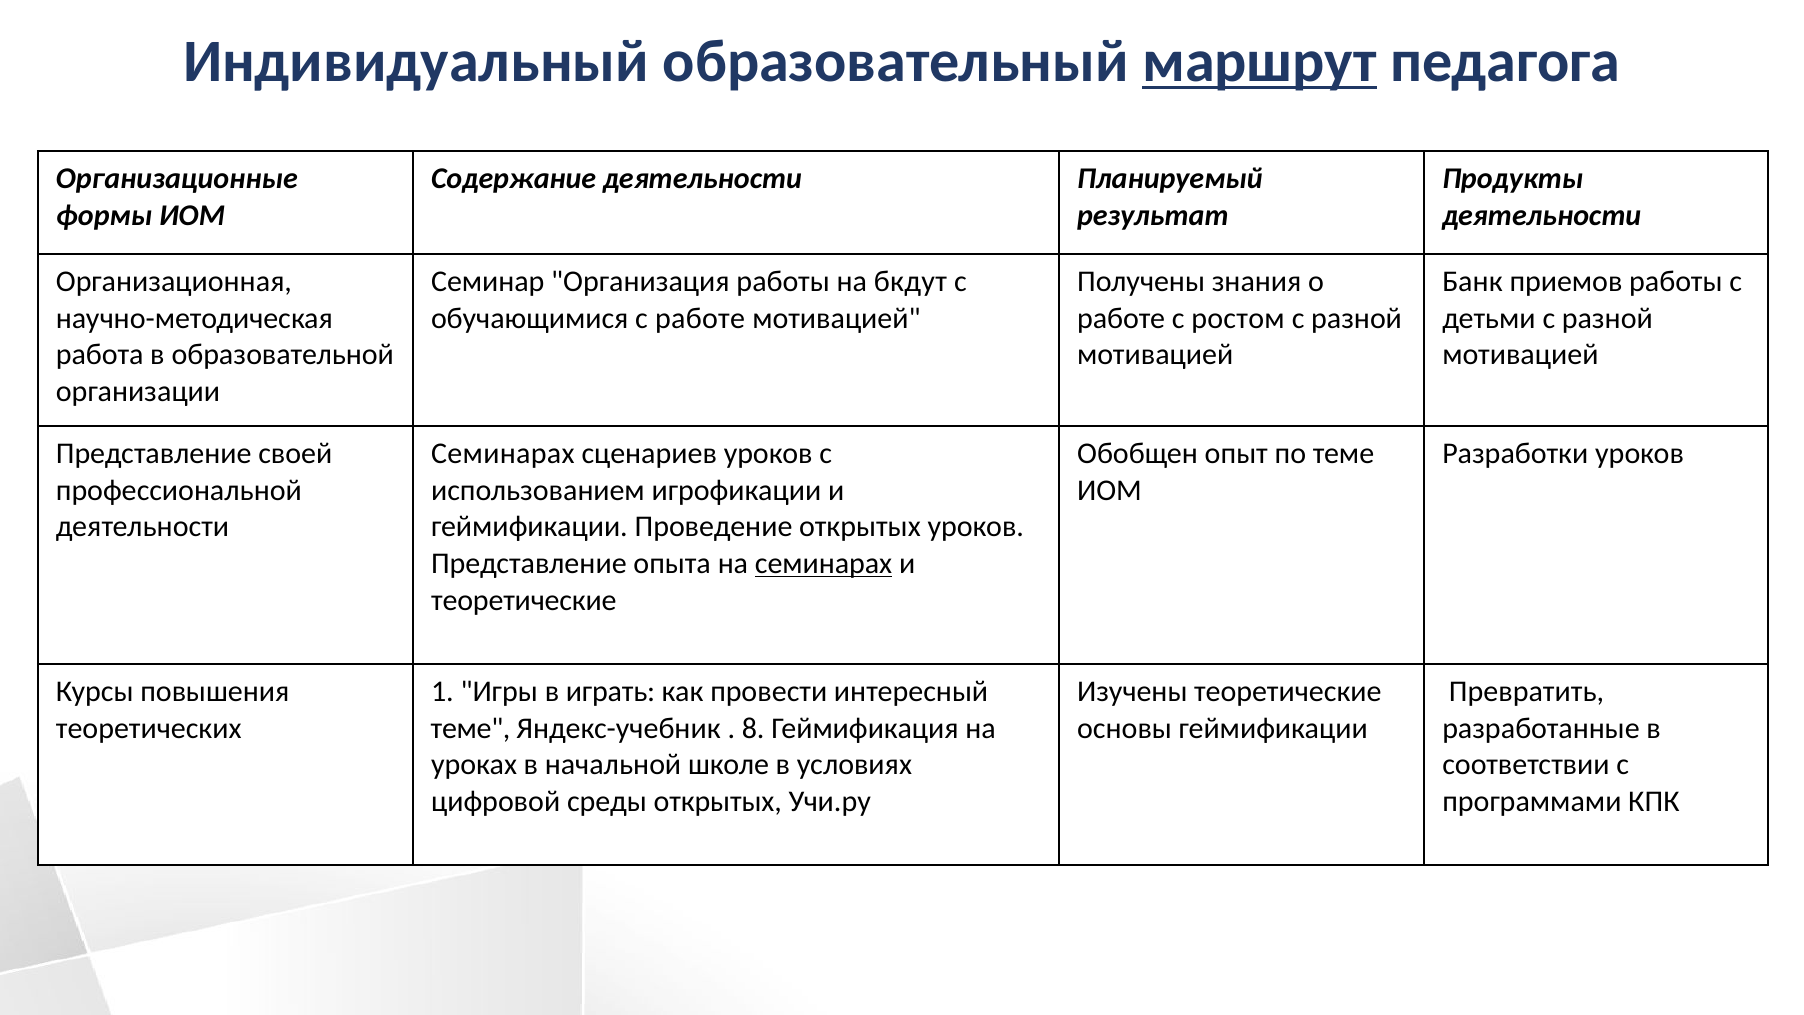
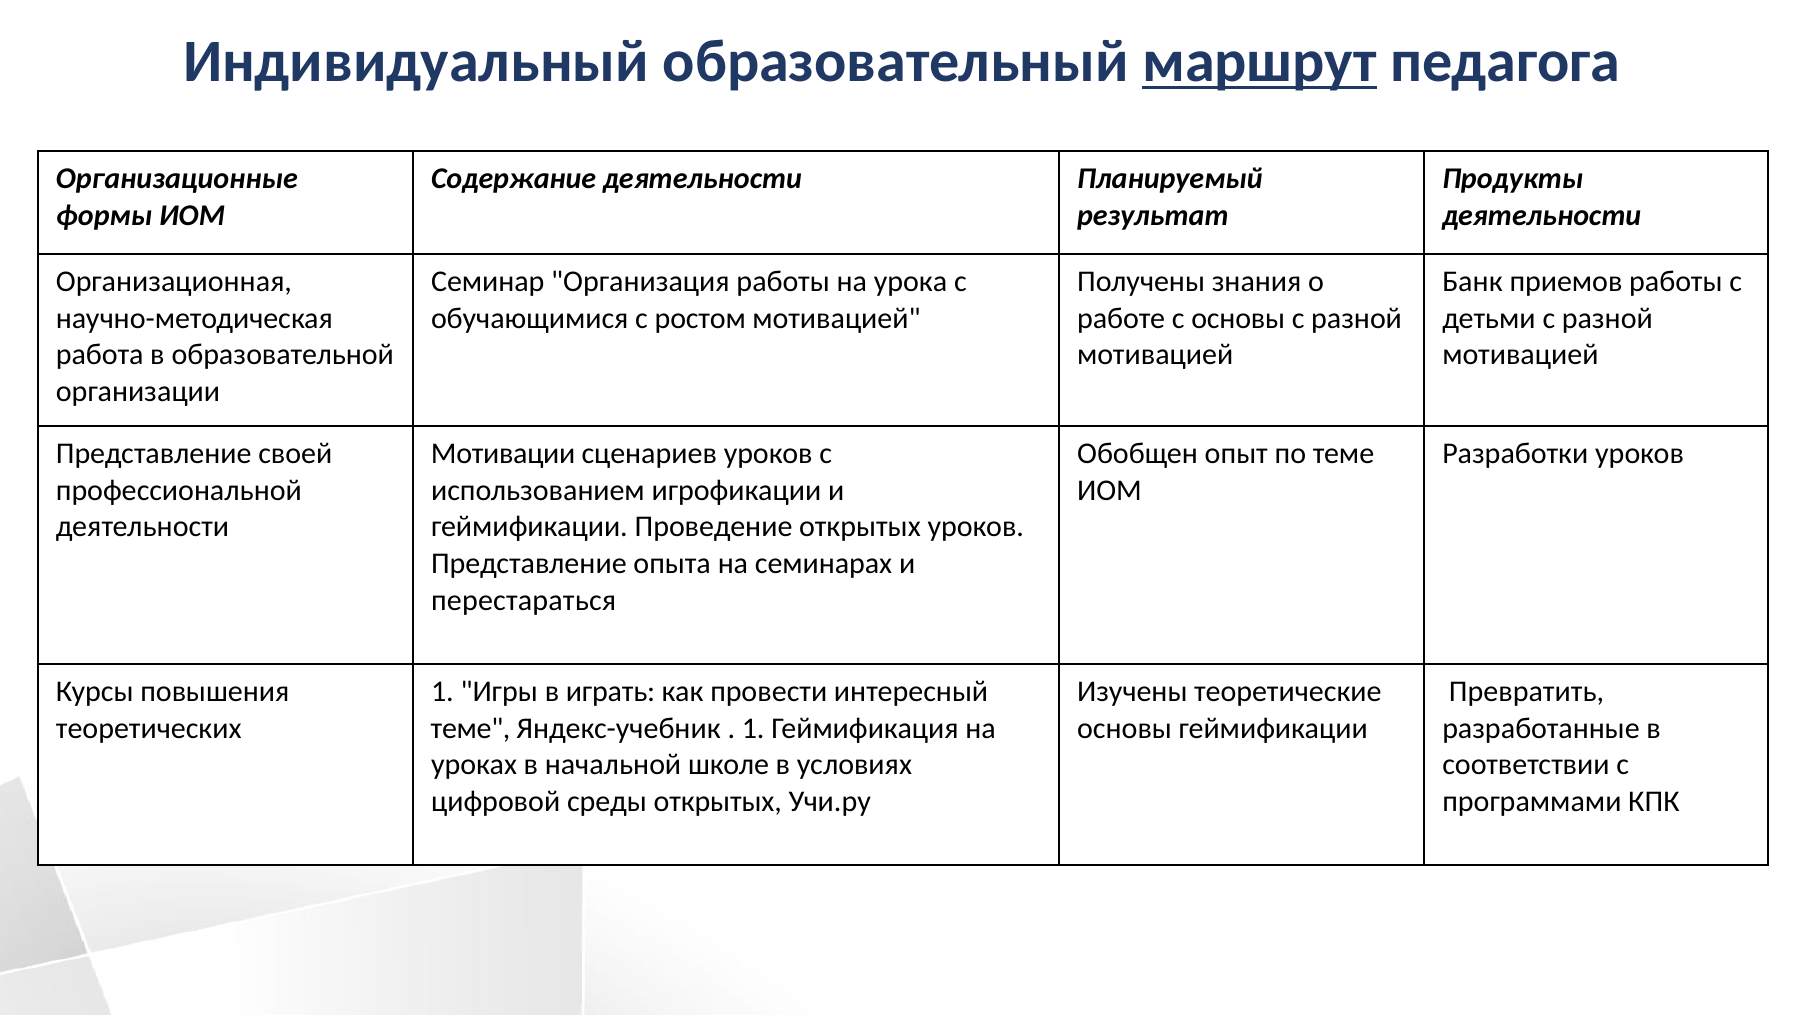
бкдут: бкдут -> урока (911, 282)
с работе: работе -> ростом (700, 318)
с ростом: ростом -> основы (1238, 318)
Семинарах: Семинарах -> Мотивации (503, 454)
семинарах underline: present -> none (824, 563)
теоретические: теоретические -> перестараться (524, 600)
8: 8 -> 1 (753, 728)
